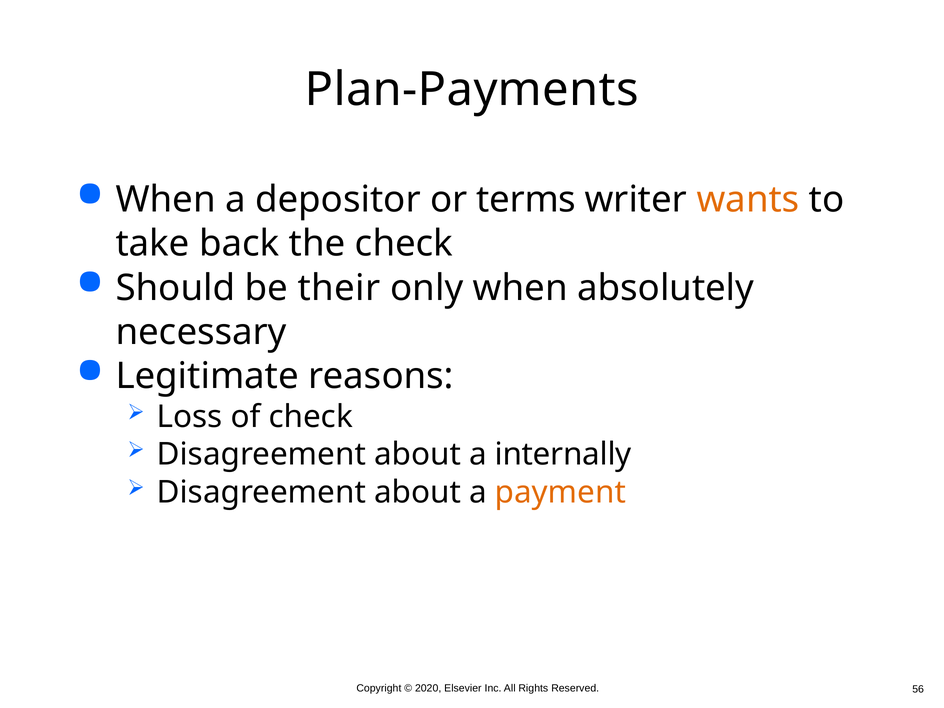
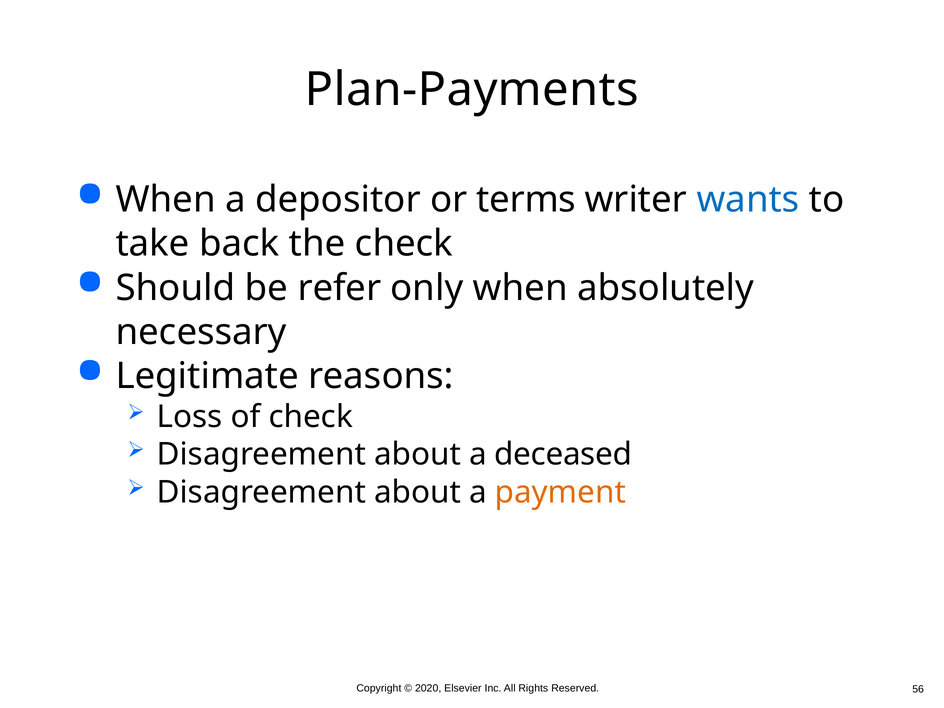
wants colour: orange -> blue (748, 200)
their: their -> refer (339, 288)
internally: internally -> deceased (563, 454)
